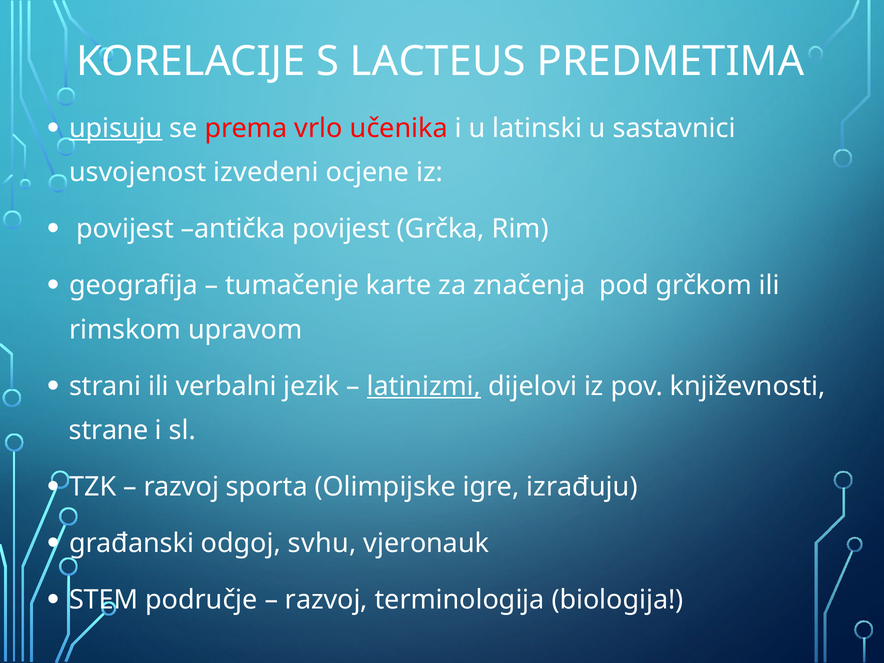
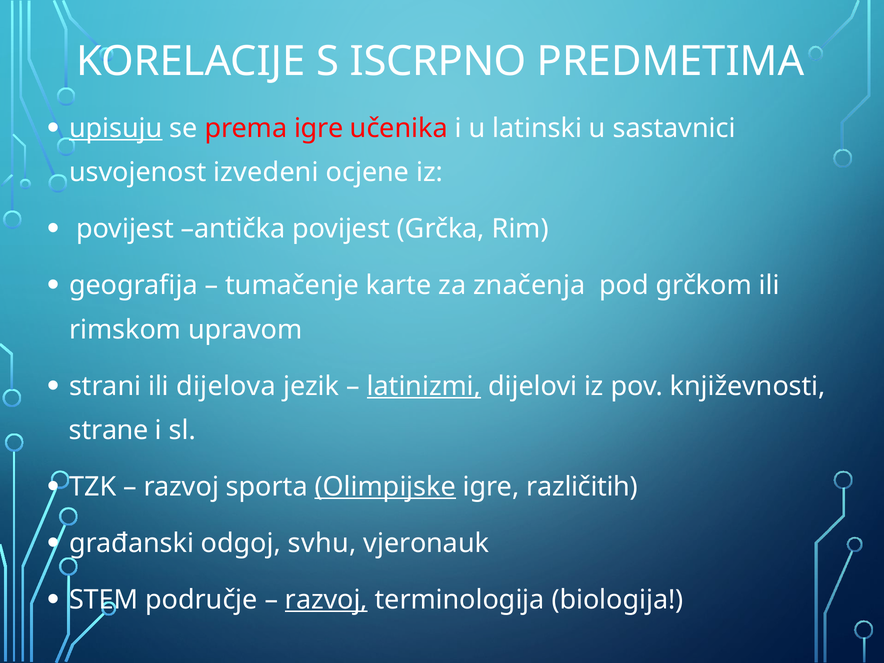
LACTEUS: LACTEUS -> ISCRPNO (438, 61)
prema vrlo: vrlo -> igre (319, 128)
verbalni: verbalni -> dijelova (226, 386)
Olimpijske underline: none -> present (385, 487)
izrađuju: izrađuju -> različitih (582, 487)
razvoj underline: none -> present (326, 600)
